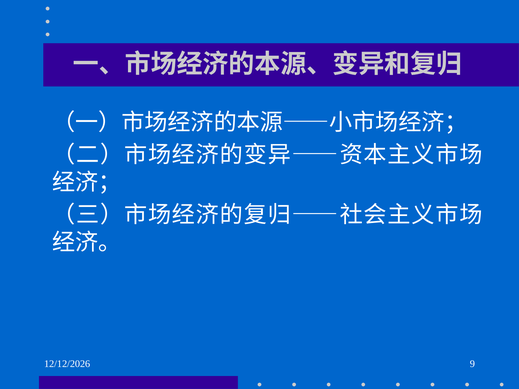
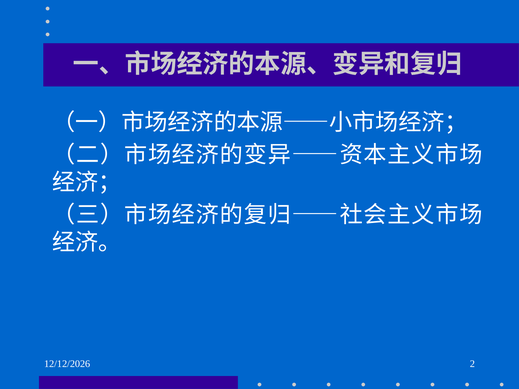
9: 9 -> 2 (472, 364)
